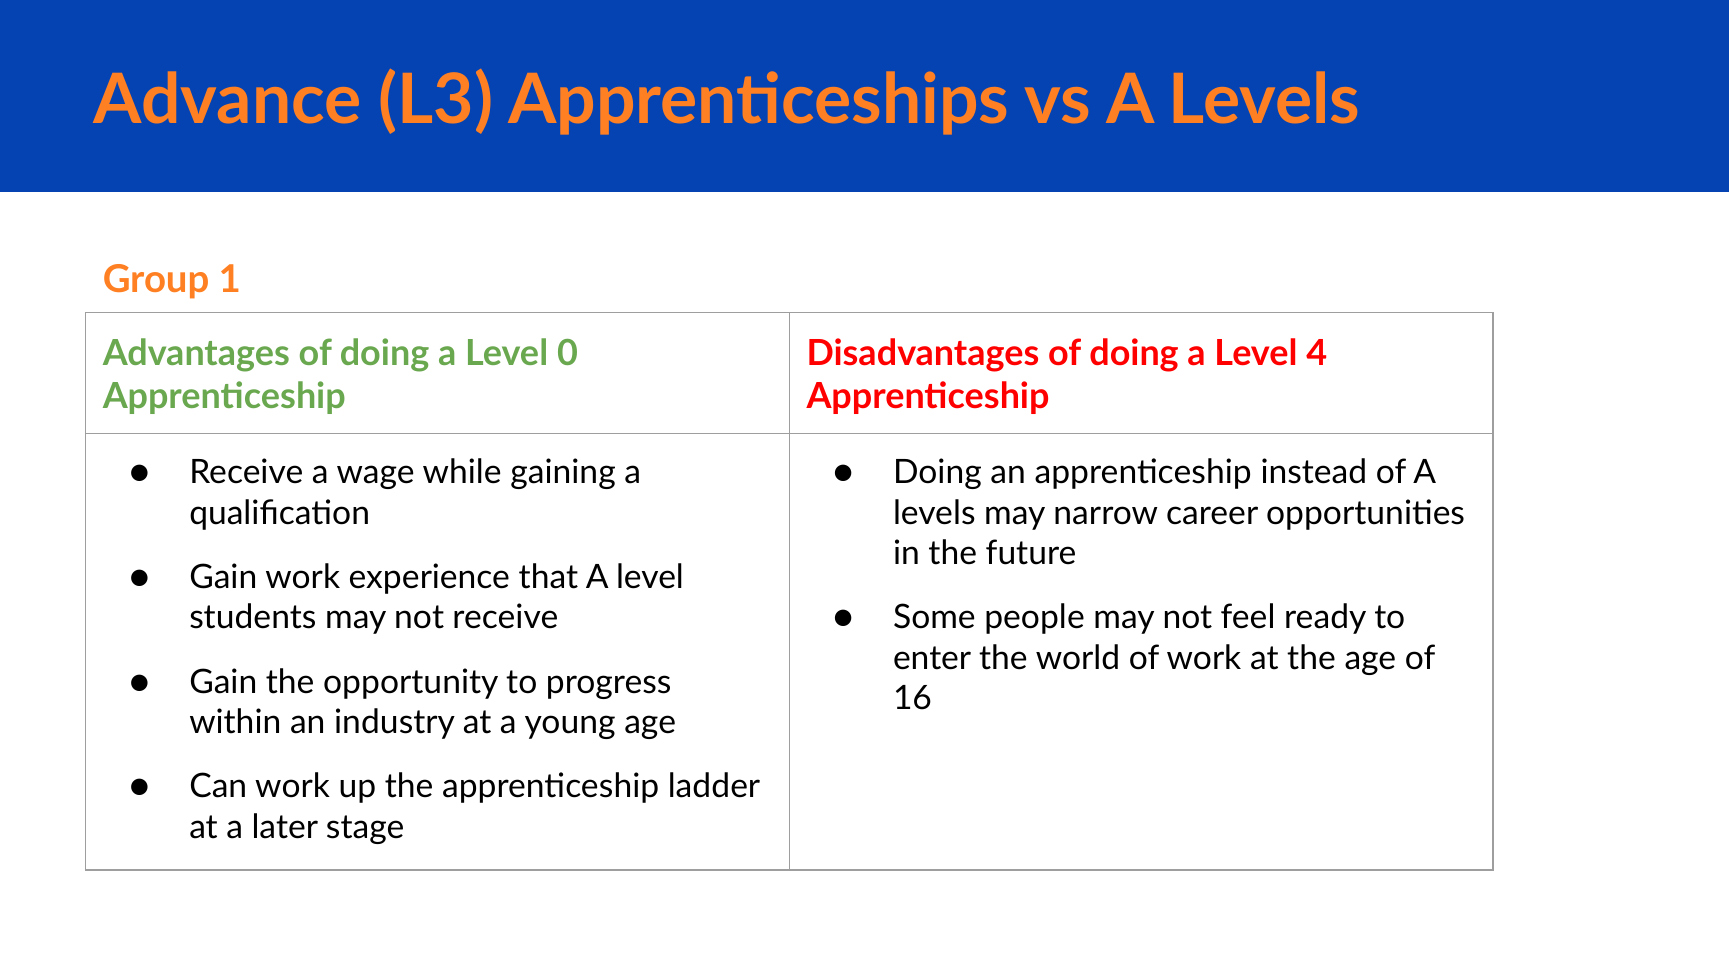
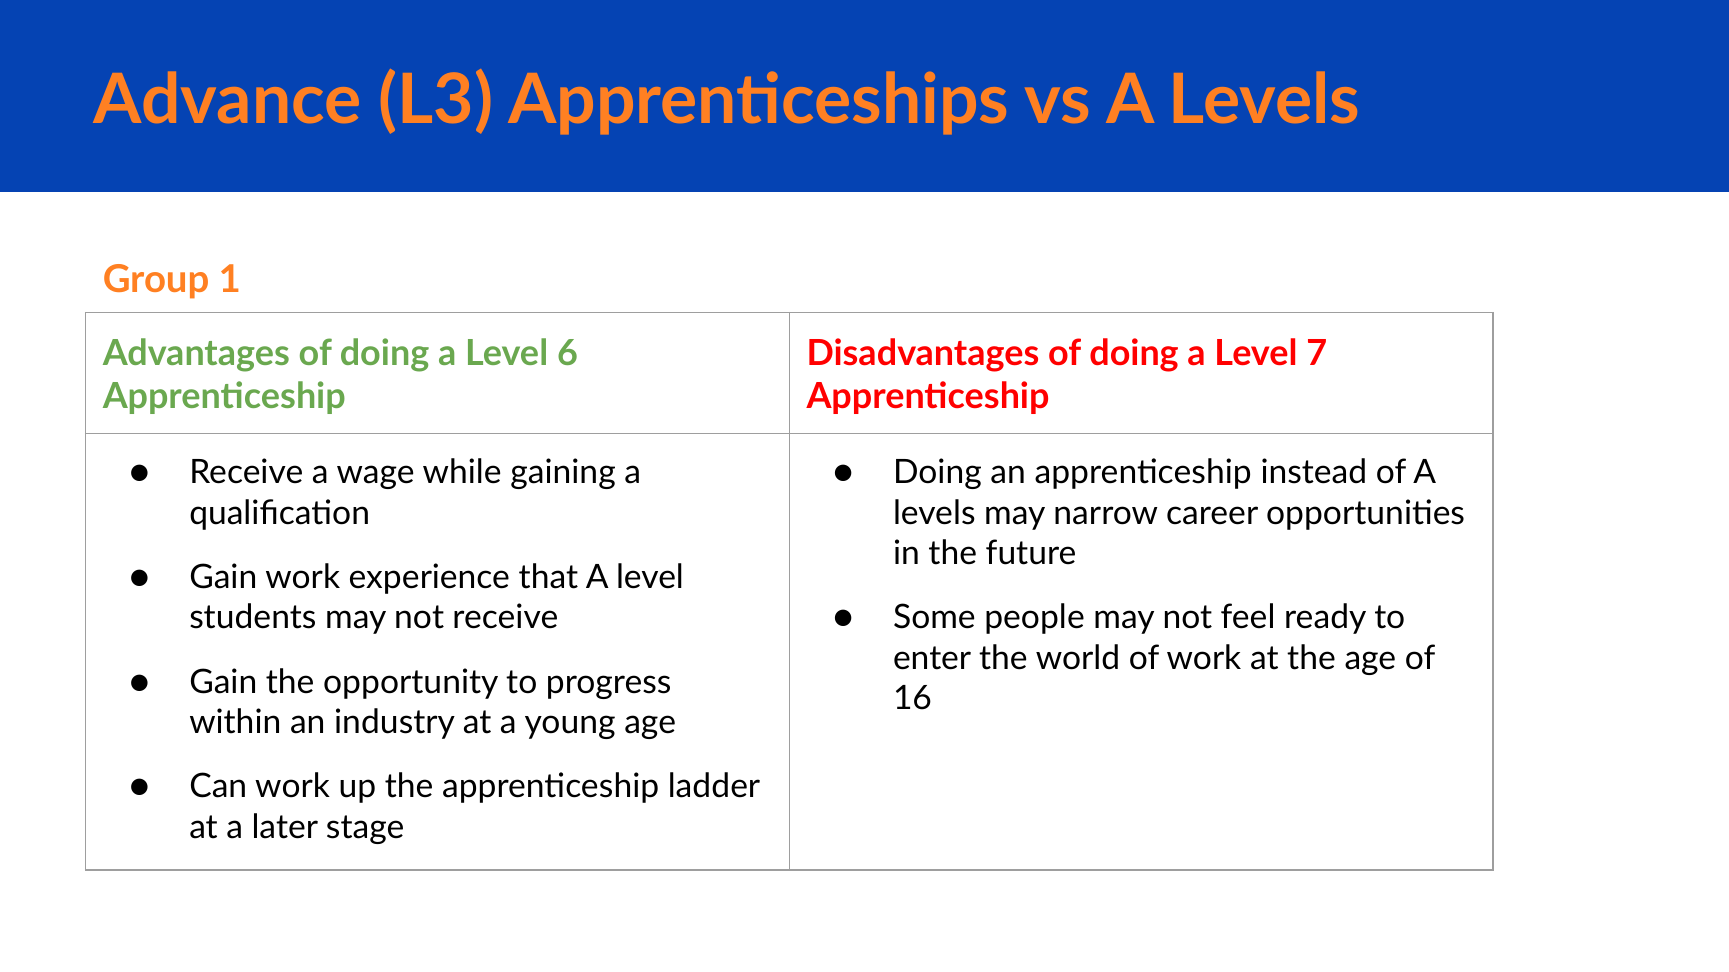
0: 0 -> 6 (568, 354)
4: 4 -> 7 (1317, 354)
